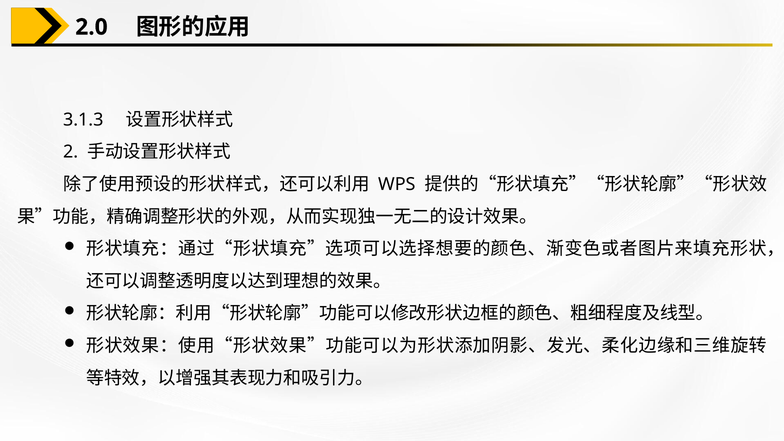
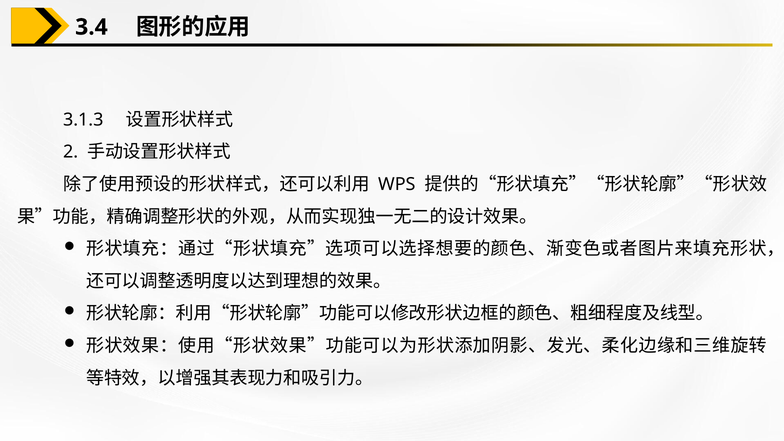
2.0: 2.0 -> 3.4 (91, 27)
